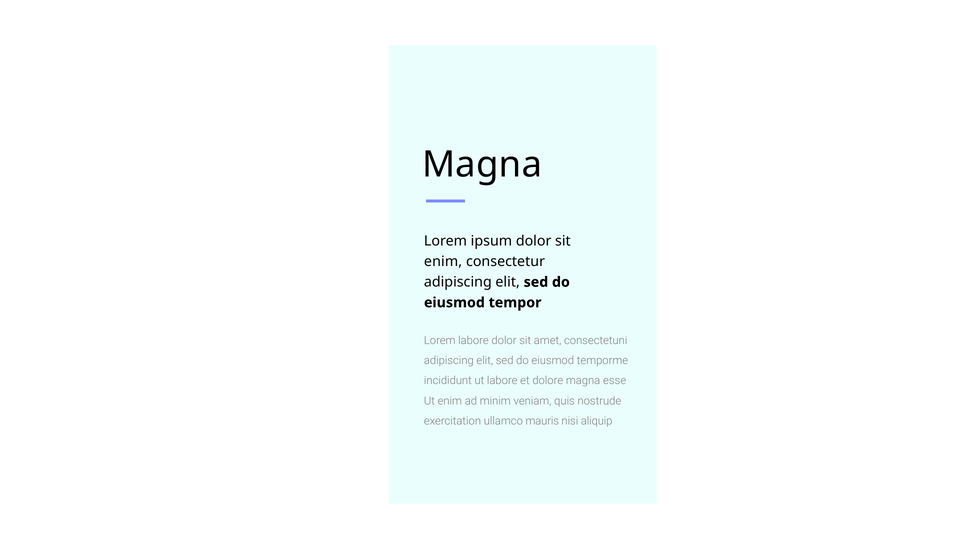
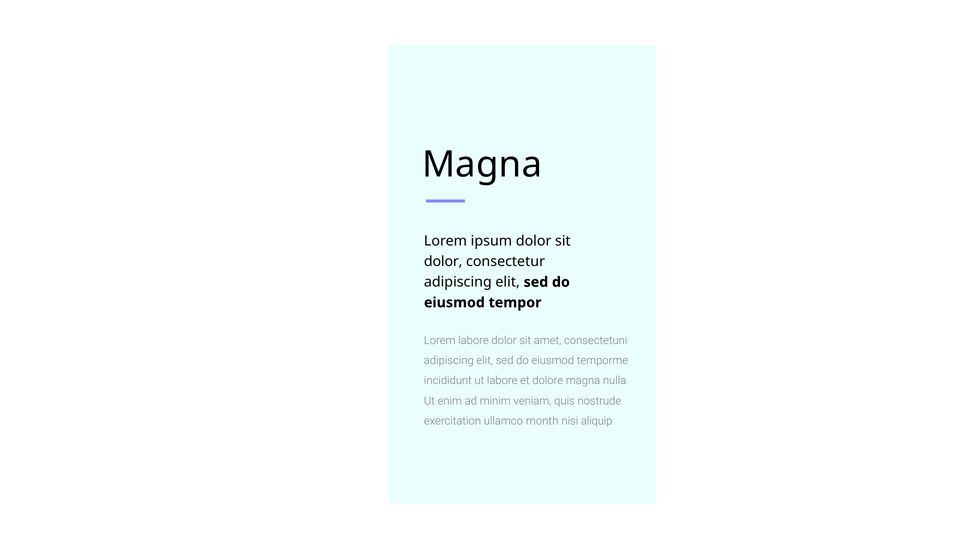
enim: enim -> dolor (443, 262)
esse: esse -> nulla (615, 381)
mauris: mauris -> month (542, 421)
